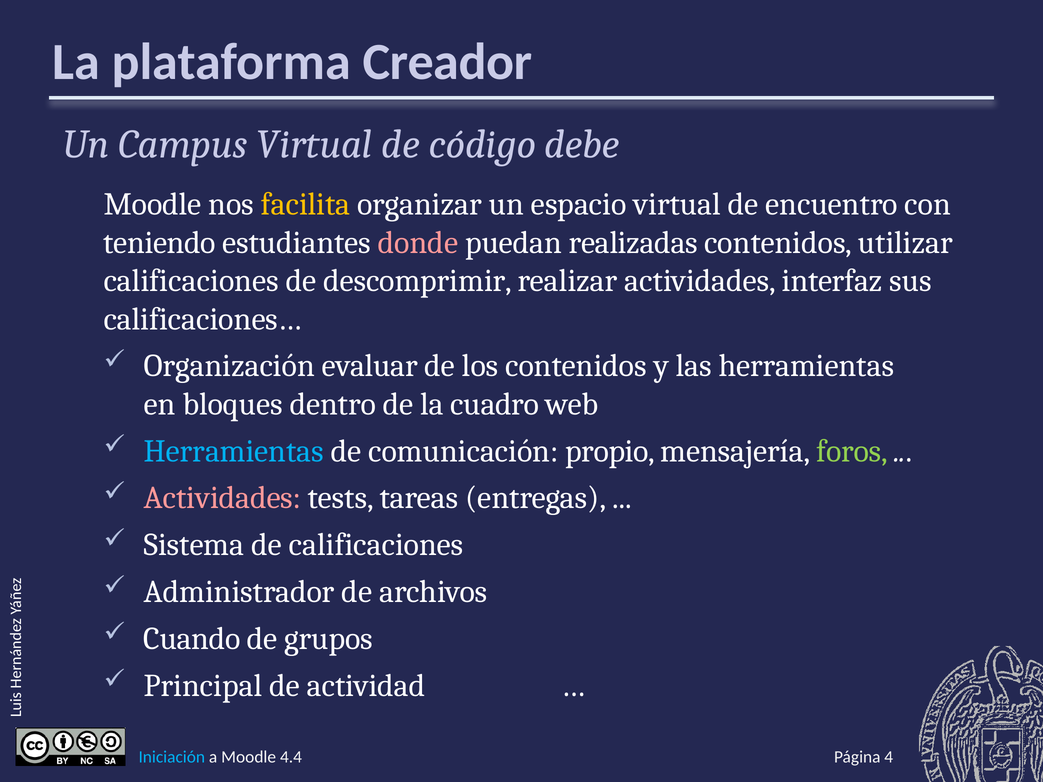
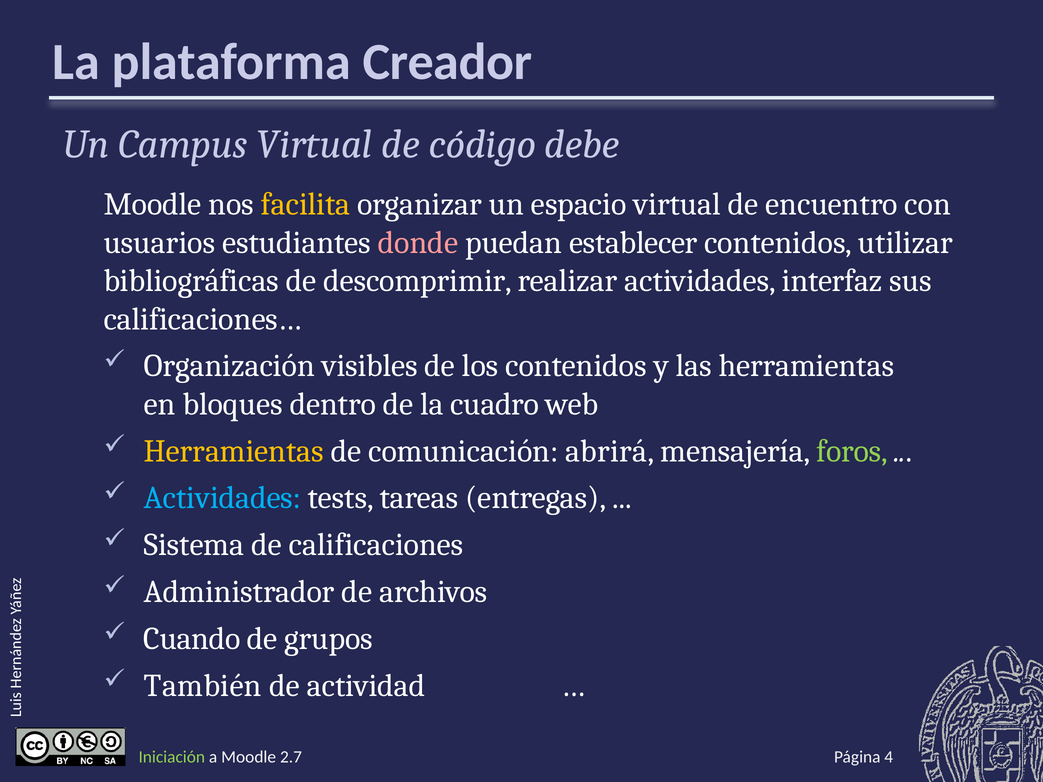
teniendo: teniendo -> usuarios (159, 243)
realizadas: realizadas -> establecer (633, 243)
calificaciones: calificaciones -> bibliográficas (191, 281)
evaluar: evaluar -> visibles (370, 366)
Herramientas colour: light blue -> yellow (234, 451)
propio: propio -> abrirá (610, 451)
Actividades colour: pink -> light blue (223, 498)
Principal: Principal -> También (203, 686)
Iniciación colour: light blue -> light green (172, 757)
4.4: 4.4 -> 2.7 (291, 757)
